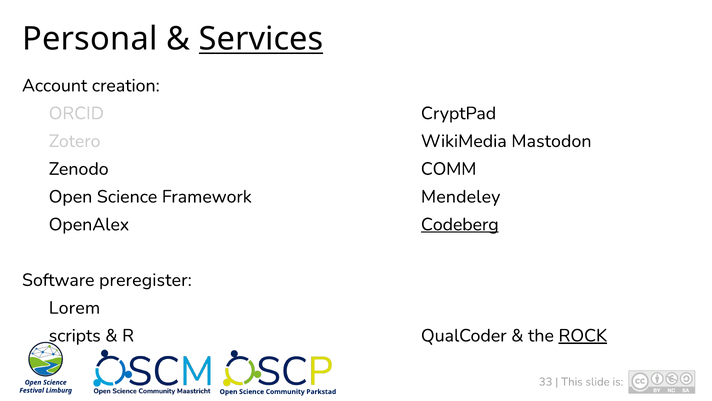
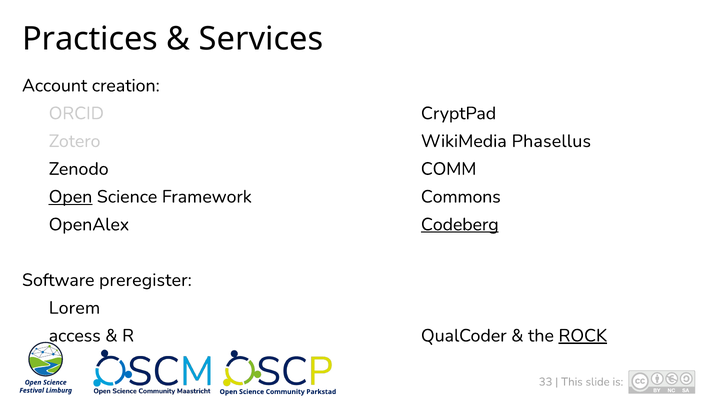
Personal: Personal -> Practices (90, 39)
Services underline: present -> none (261, 39)
Mastodon: Mastodon -> Phasellus (551, 141)
Open underline: none -> present (71, 196)
Mendeley: Mendeley -> Commons (461, 196)
scripts: scripts -> access (75, 335)
